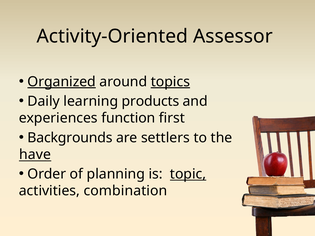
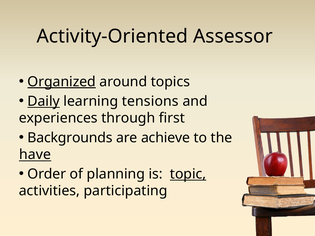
topics underline: present -> none (170, 82)
Daily underline: none -> present (44, 101)
products: products -> tensions (150, 101)
function: function -> through (128, 118)
settlers: settlers -> achieve (165, 138)
combination: combination -> participating (125, 191)
